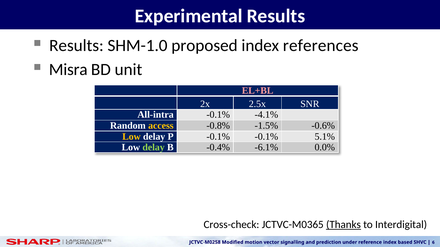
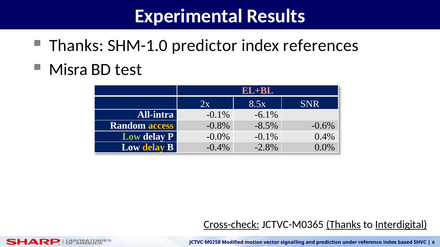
Results: Results -> Thanks (76, 46)
proposed: proposed -> predictor (204, 46)
unit: unit -> test (128, 70)
2.5x: 2.5x -> 8.5x (257, 104)
-4.1%: -4.1% -> -6.1% (266, 115)
-1.5%: -1.5% -> -8.5% (266, 126)
Low colour: yellow -> light green (131, 137)
P -0.1%: -0.1% -> -0.0% (218, 137)
5.1%: 5.1% -> 0.4% (325, 137)
delay colour: light green -> yellow (154, 148)
-6.1%: -6.1% -> -2.8% (266, 148)
Cross-check underline: none -> present (231, 225)
Interdigital underline: none -> present (401, 225)
